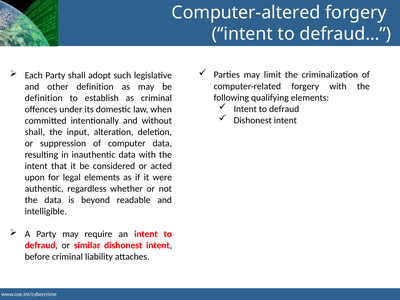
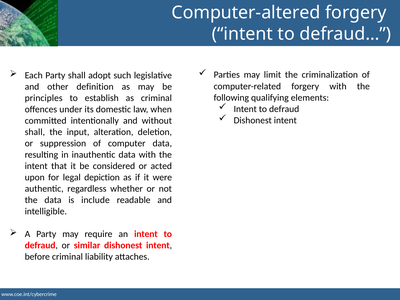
definition: definition -> principles (44, 98)
legal elements: elements -> depiction (102, 177)
beyond: beyond -> include (95, 200)
